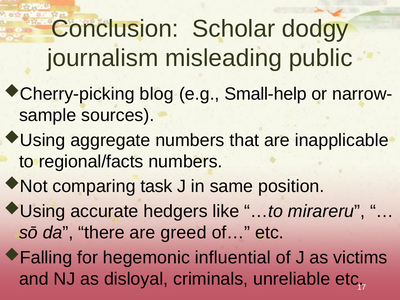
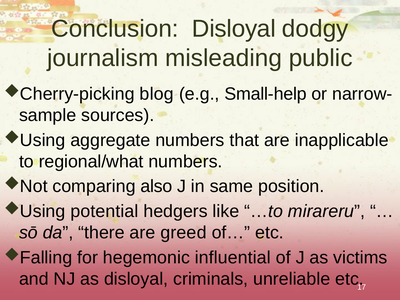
Conclusion Scholar: Scholar -> Disloyal (234, 29)
regional/facts: regional/facts -> regional/what (91, 161)
task: task -> also (156, 186)
accurate: accurate -> potential (104, 211)
